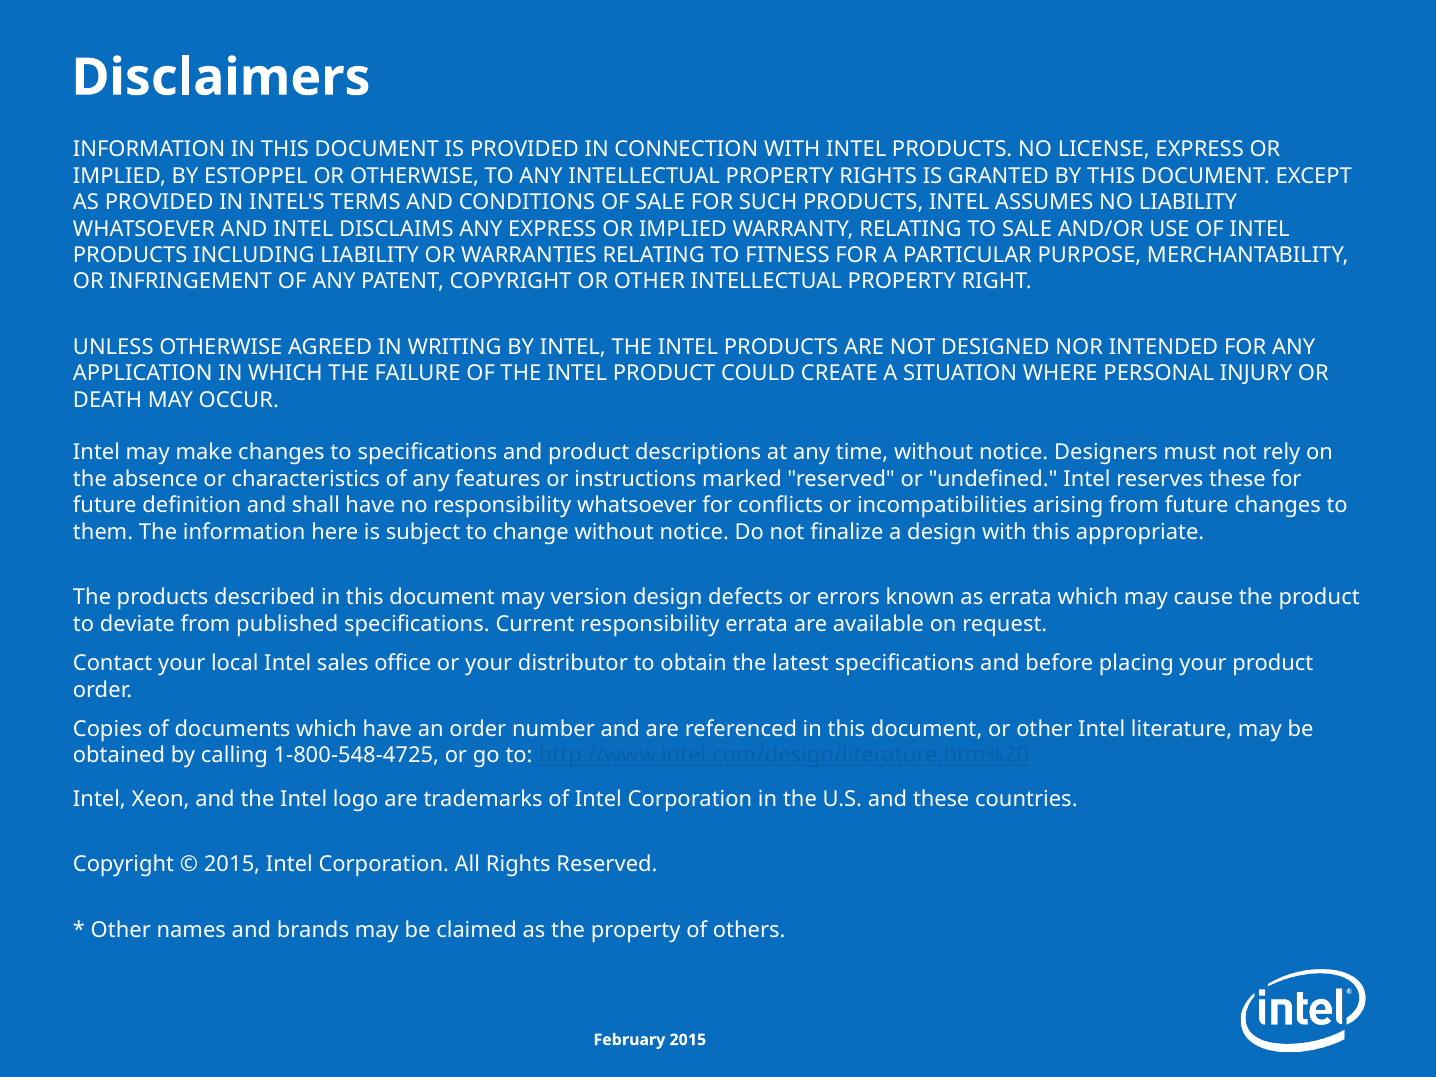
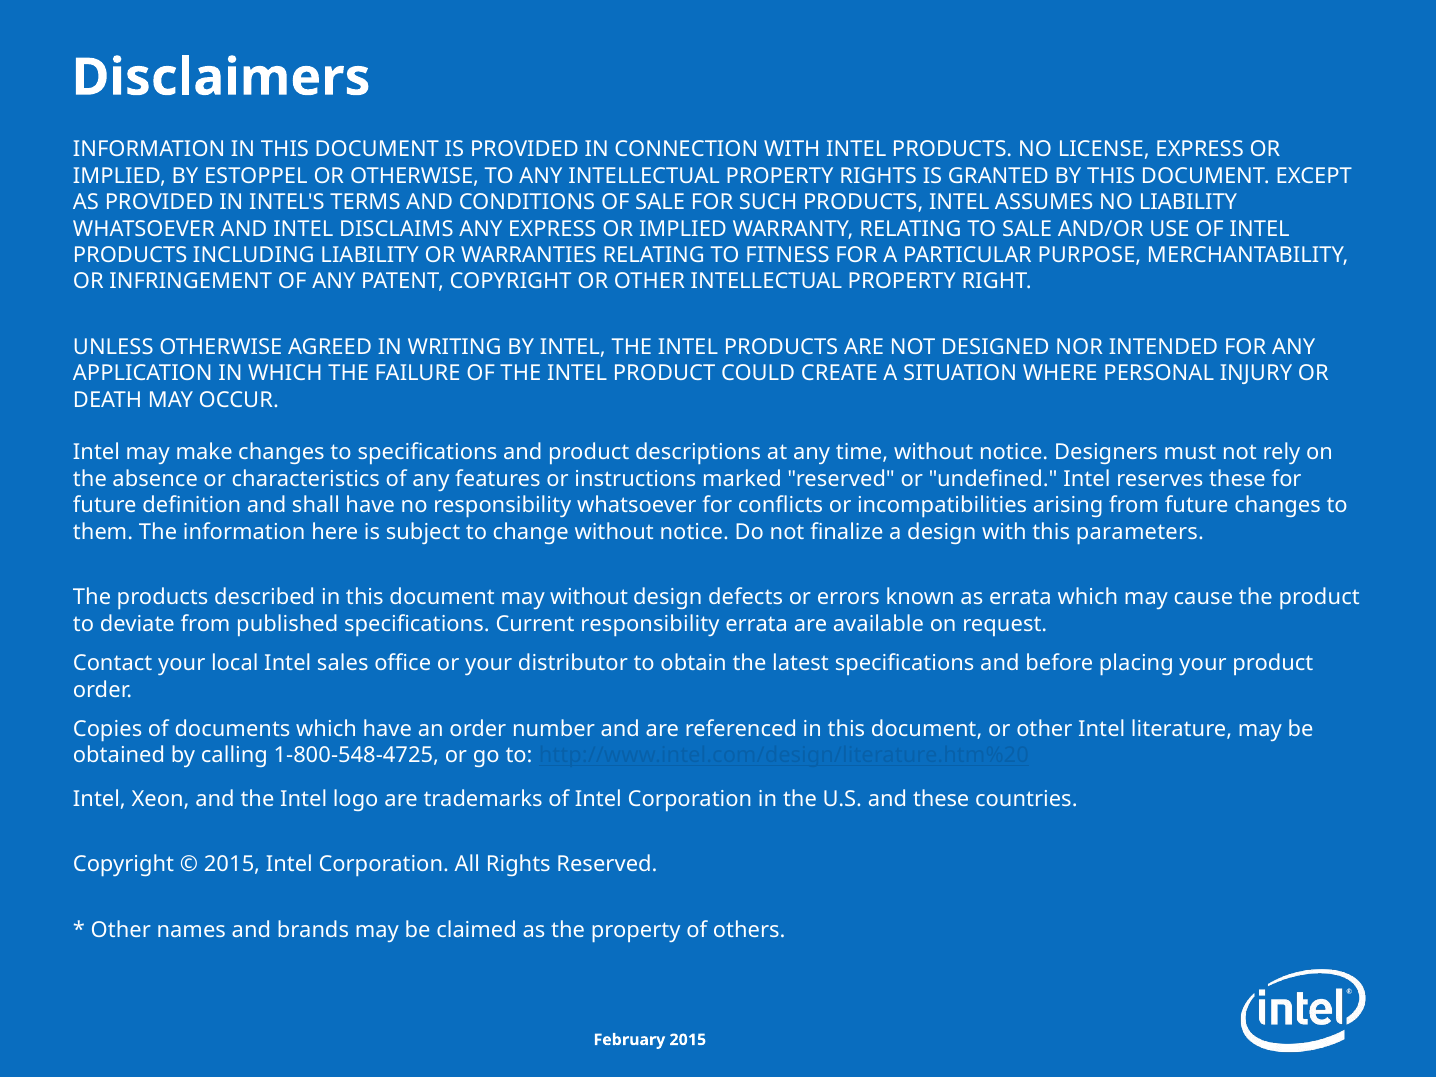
appropriate: appropriate -> parameters (1140, 532)
may version: version -> without (589, 598)
